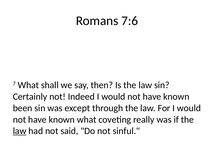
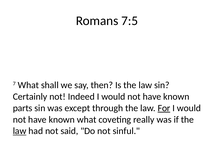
7:6: 7:6 -> 7:5 (130, 21)
been: been -> parts (23, 108)
For underline: none -> present (164, 108)
